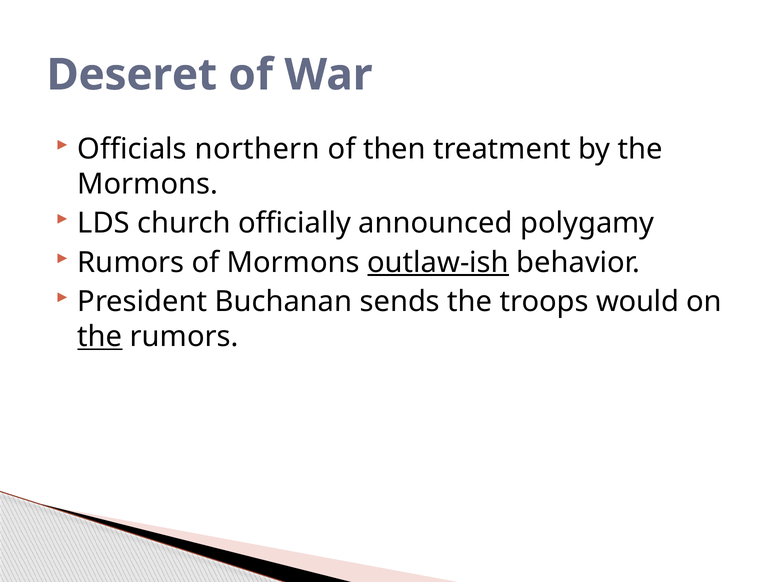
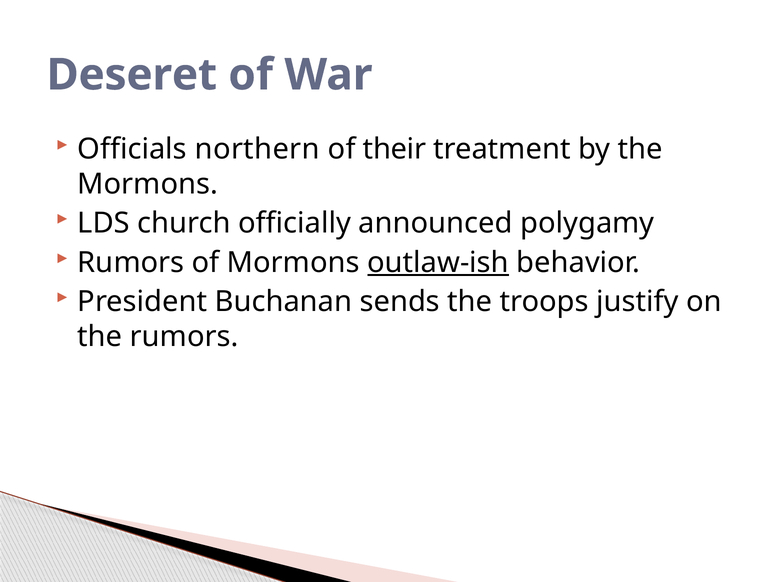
then: then -> their (395, 149)
would: would -> justify (638, 302)
the underline: present -> none (100, 337)
